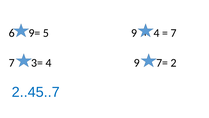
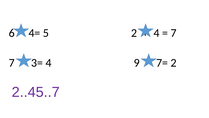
9=: 9= -> 4= (34, 33)
5 9: 9 -> 2 (134, 33)
2..45..7 colour: blue -> purple (36, 92)
